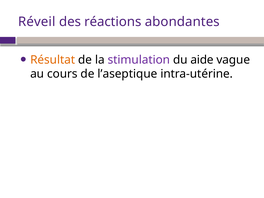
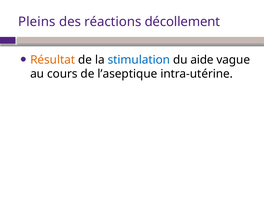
Réveil: Réveil -> Pleins (37, 22)
abondantes: abondantes -> décollement (182, 22)
stimulation colour: purple -> blue (139, 60)
